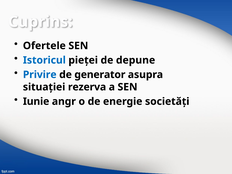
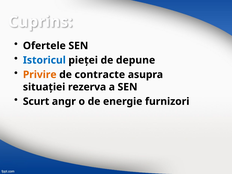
Privire colour: blue -> orange (40, 75)
generator: generator -> contracte (100, 75)
Iunie: Iunie -> Scurt (36, 101)
societăţi: societăţi -> furnizori (167, 101)
